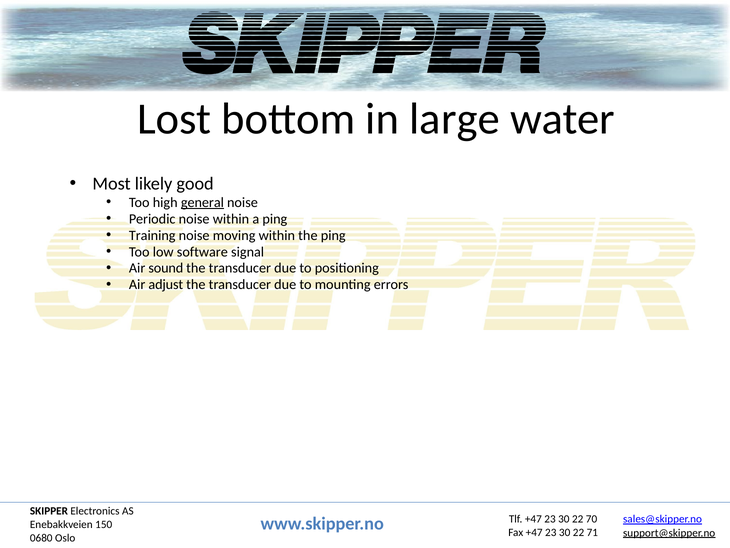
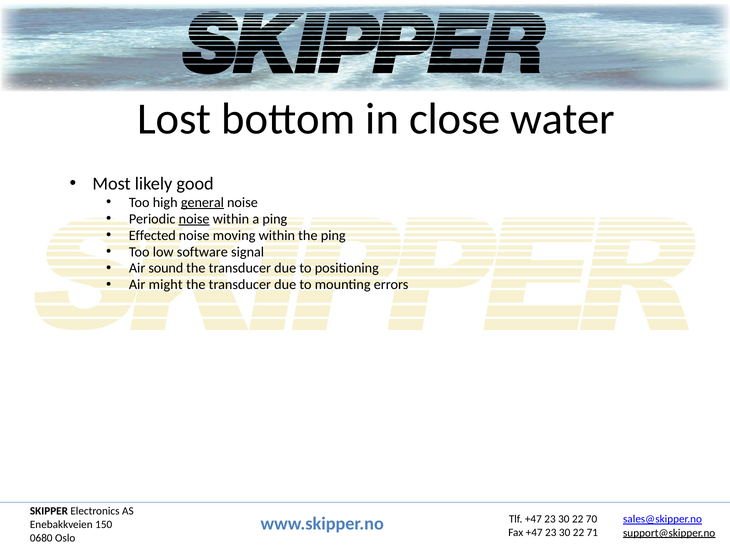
large: large -> close (455, 119)
noise underline: none -> present (194, 219)
Training: Training -> Effected (152, 235)
adjust: adjust -> might (166, 285)
